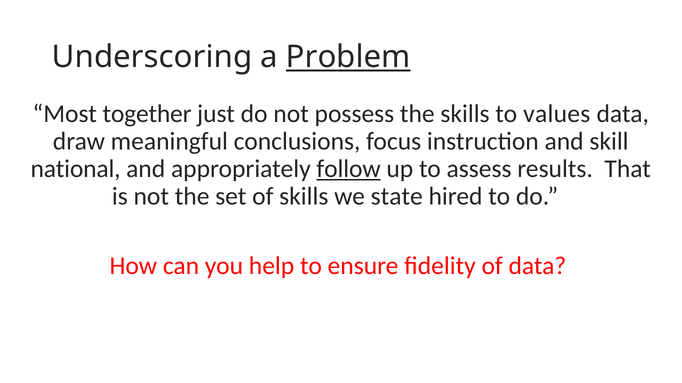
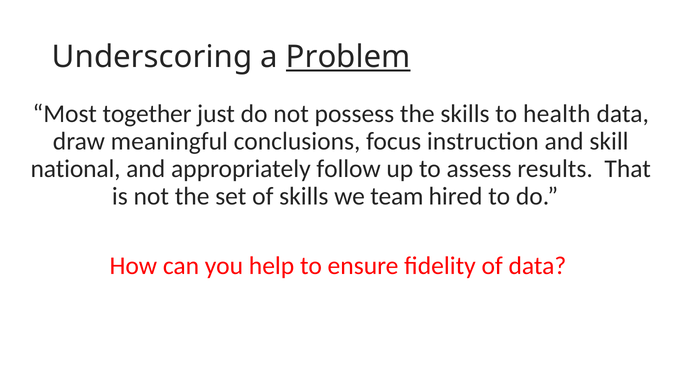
values: values -> health (557, 114)
follow underline: present -> none (349, 169)
state: state -> team (397, 197)
